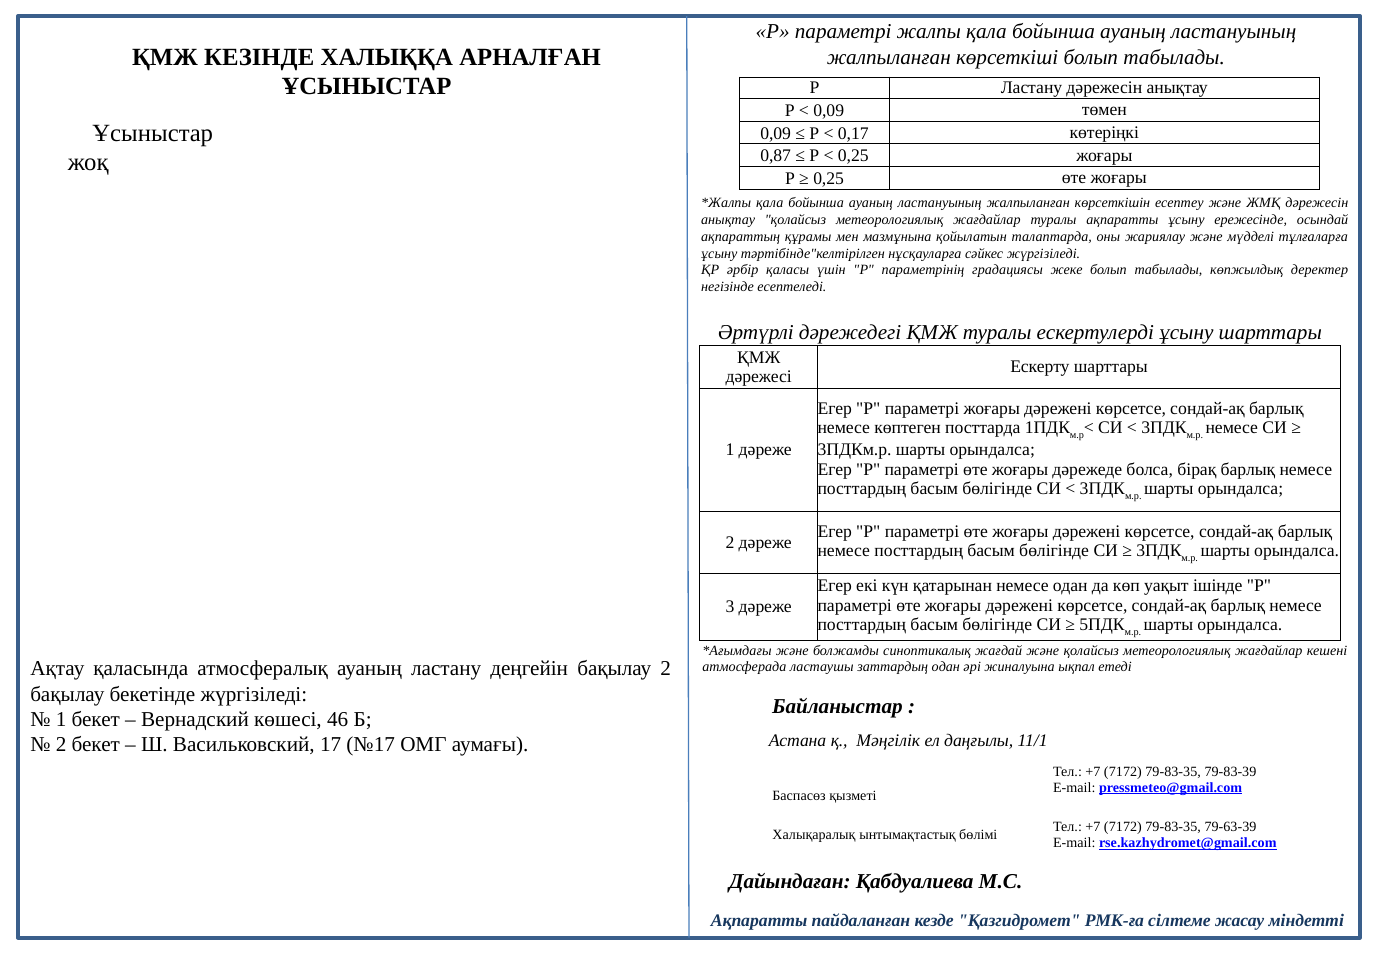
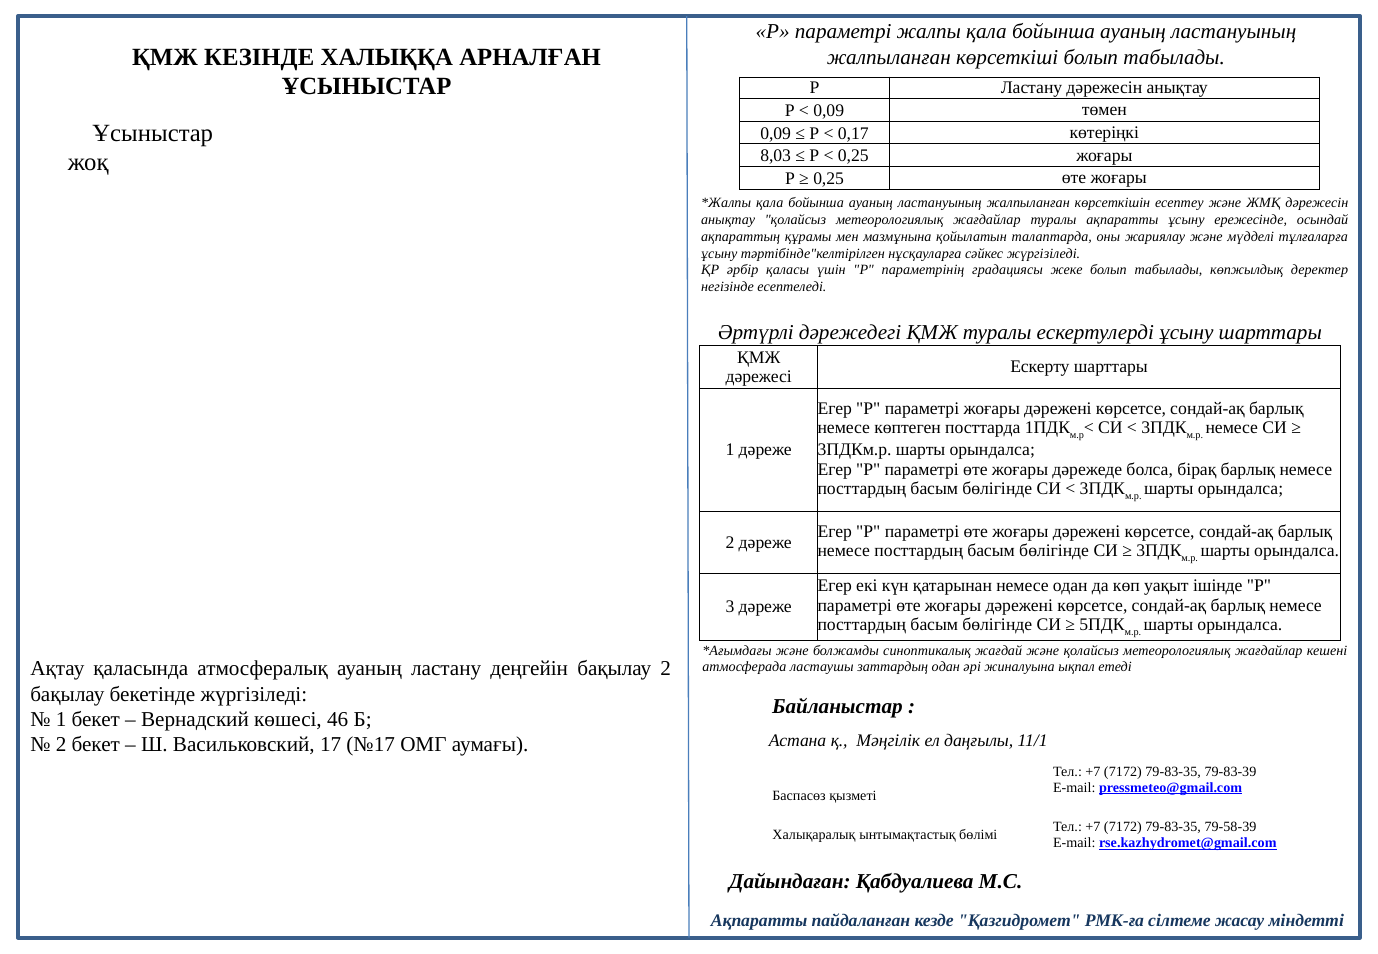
0,87: 0,87 -> 8,03 (776, 156)
79-63-39: 79-63-39 -> 79-58-39 (1230, 827)
